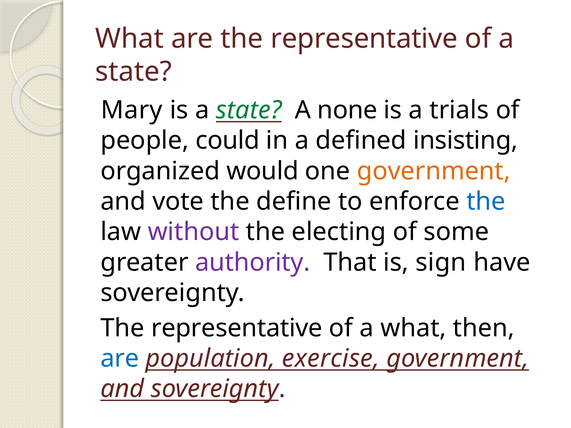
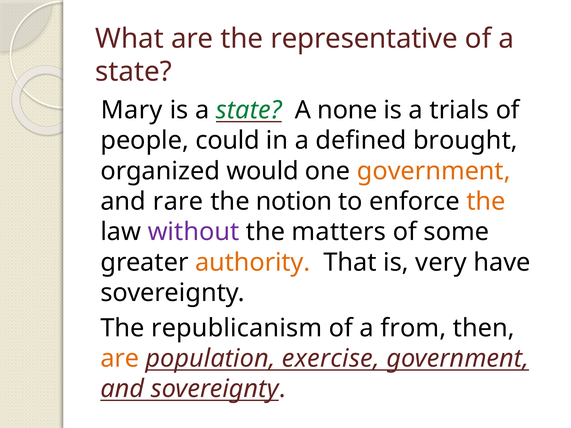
insisting: insisting -> brought (465, 141)
vote: vote -> rare (178, 202)
define: define -> notion (294, 202)
the colour: blue -> orange (486, 202)
electing: electing -> matters (339, 232)
authority colour: purple -> orange (253, 263)
sign: sign -> very (441, 263)
representative: representative -> republicanism (237, 328)
a what: what -> from (413, 328)
are colour: blue -> orange (120, 359)
